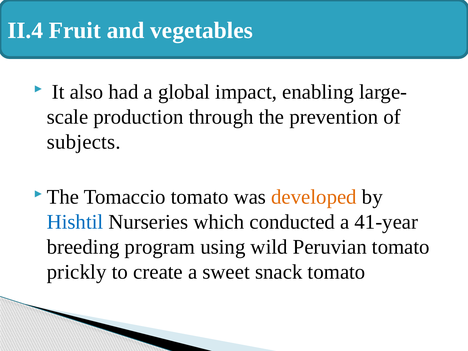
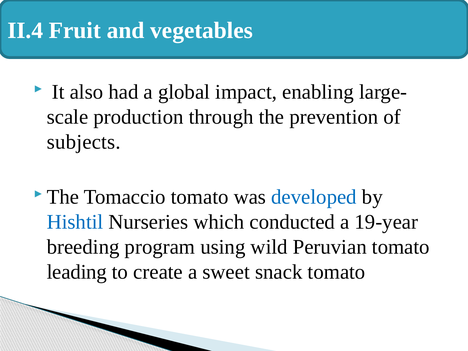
developed colour: orange -> blue (314, 197)
41-year: 41-year -> 19-year (386, 222)
prickly: prickly -> leading (77, 272)
